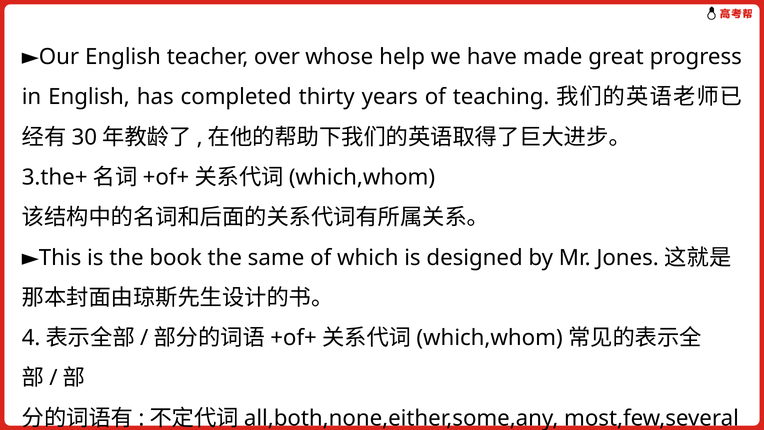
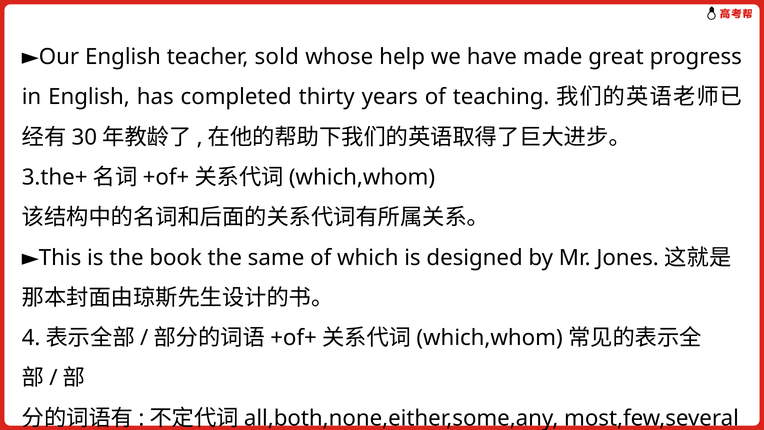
over: over -> sold (277, 57)
